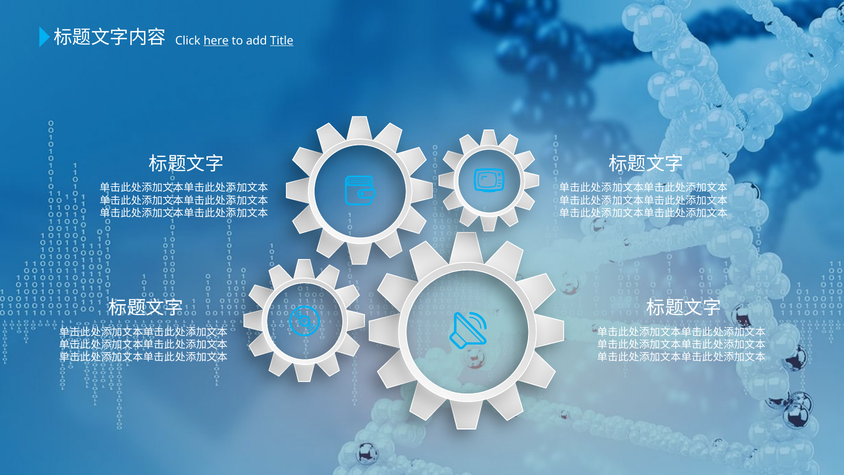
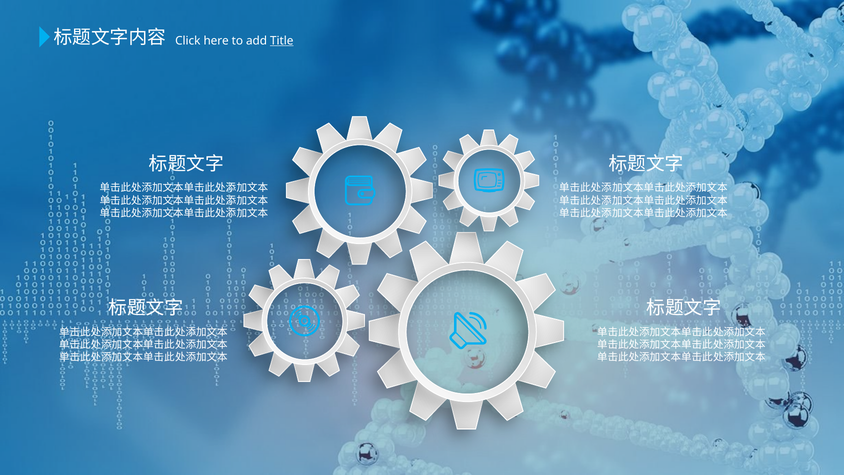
here underline: present -> none (216, 41)
